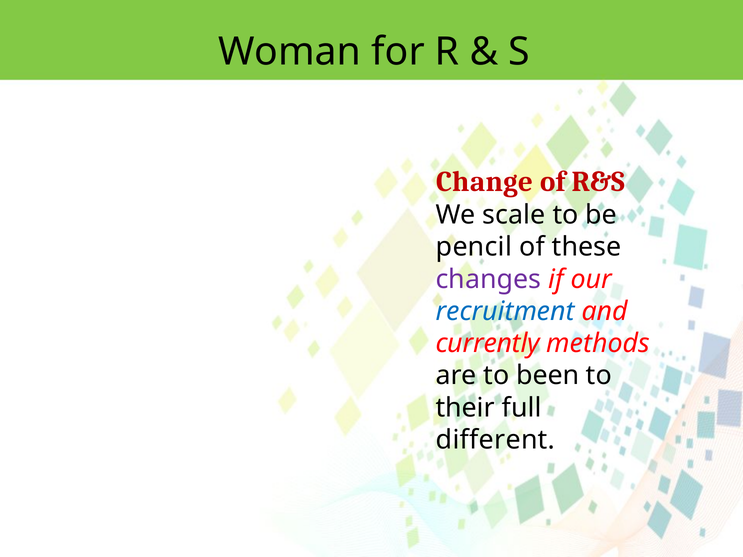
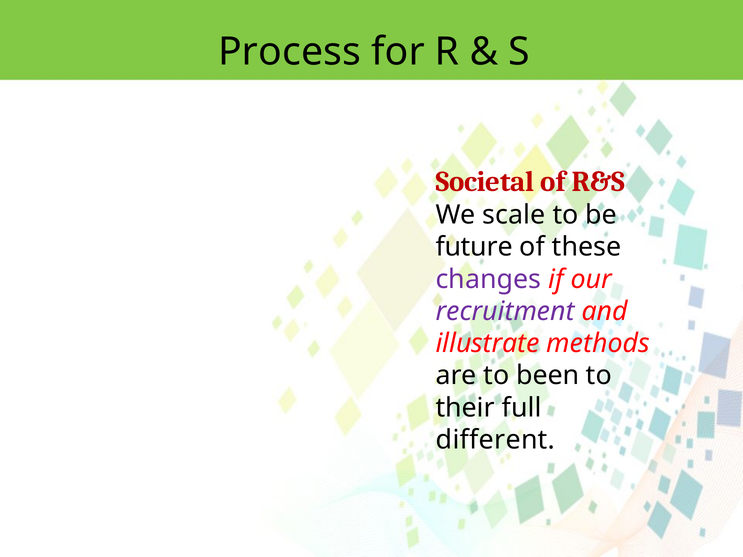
Woman: Woman -> Process (290, 52)
Change: Change -> Societal (485, 182)
pencil: pencil -> future (474, 247)
recruitment colour: blue -> purple (505, 311)
currently: currently -> illustrate (488, 344)
